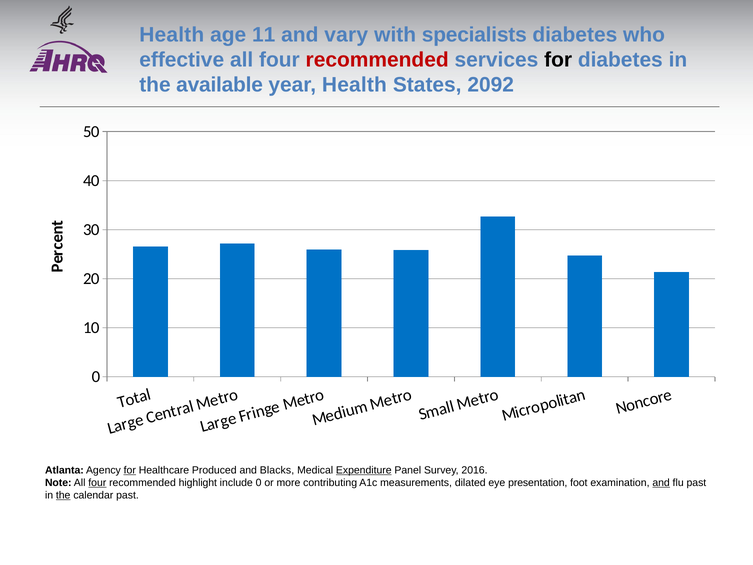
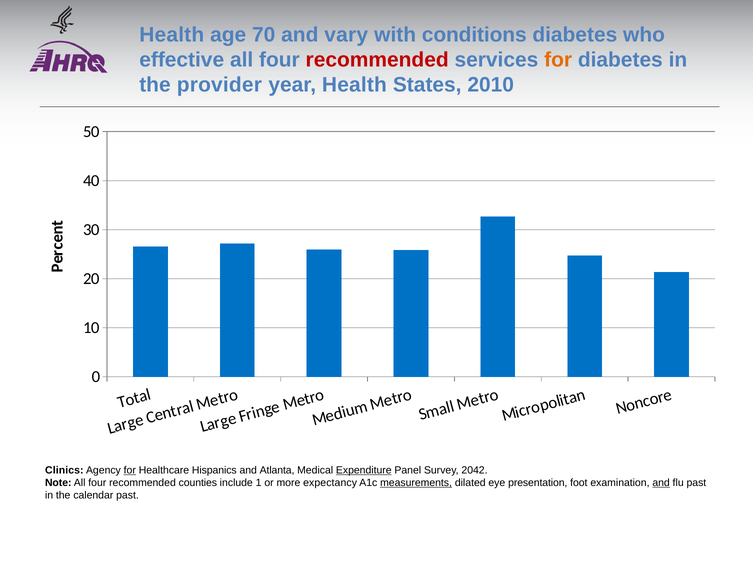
11: 11 -> 70 (264, 35)
specialists: specialists -> conditions (474, 35)
for colour: black -> orange (558, 60)
available: available -> provider (219, 85)
2092: 2092 -> 2010 (491, 85)
Atlanta: Atlanta -> Clinics (64, 470)
Produced: Produced -> Hispanics (214, 470)
Blacks: Blacks -> Atlanta (277, 470)
2016: 2016 -> 2042 (475, 470)
four underline: present -> none (97, 483)
highlight: highlight -> counties (198, 483)
include 0: 0 -> 1 (259, 483)
contributing: contributing -> expectancy (330, 483)
measurements underline: none -> present (416, 483)
the underline: present -> none (63, 495)
